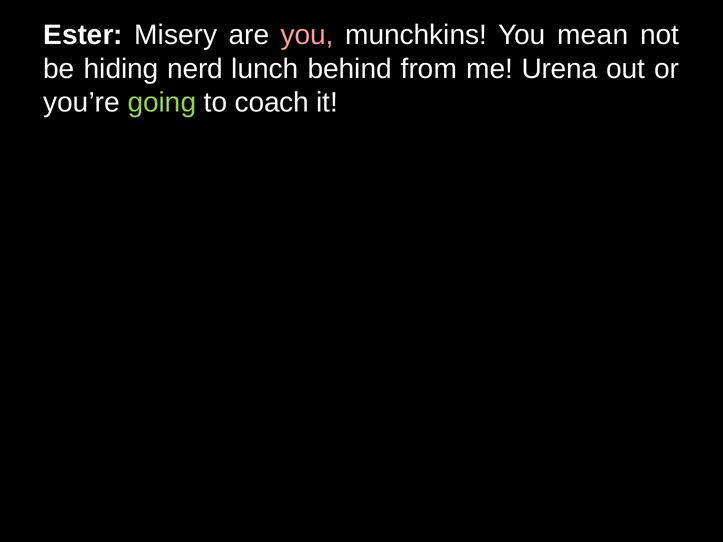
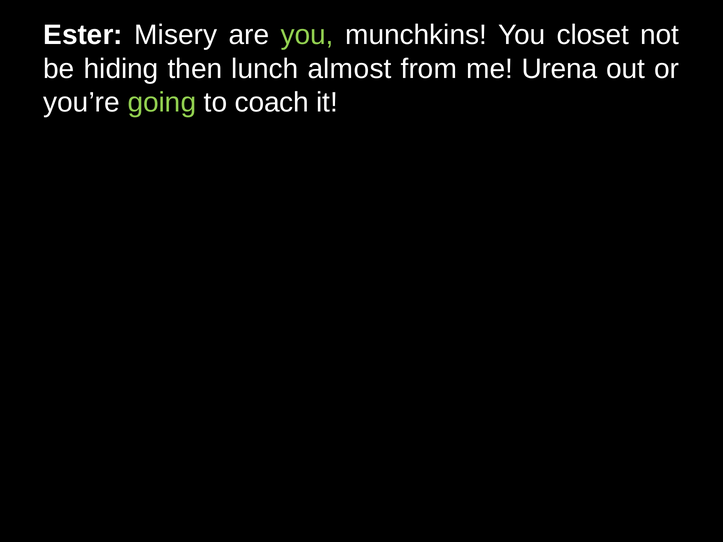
you colour: pink -> light green (307, 35)
mean: mean -> closet (593, 35)
nerd: nerd -> then (195, 69)
behind: behind -> almost (350, 69)
